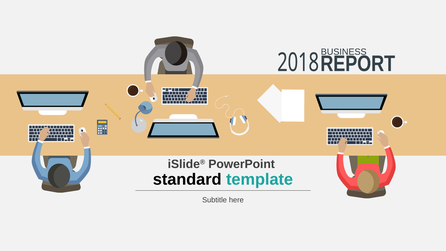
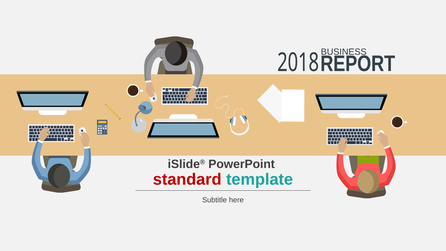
standard colour: black -> red (187, 179)
